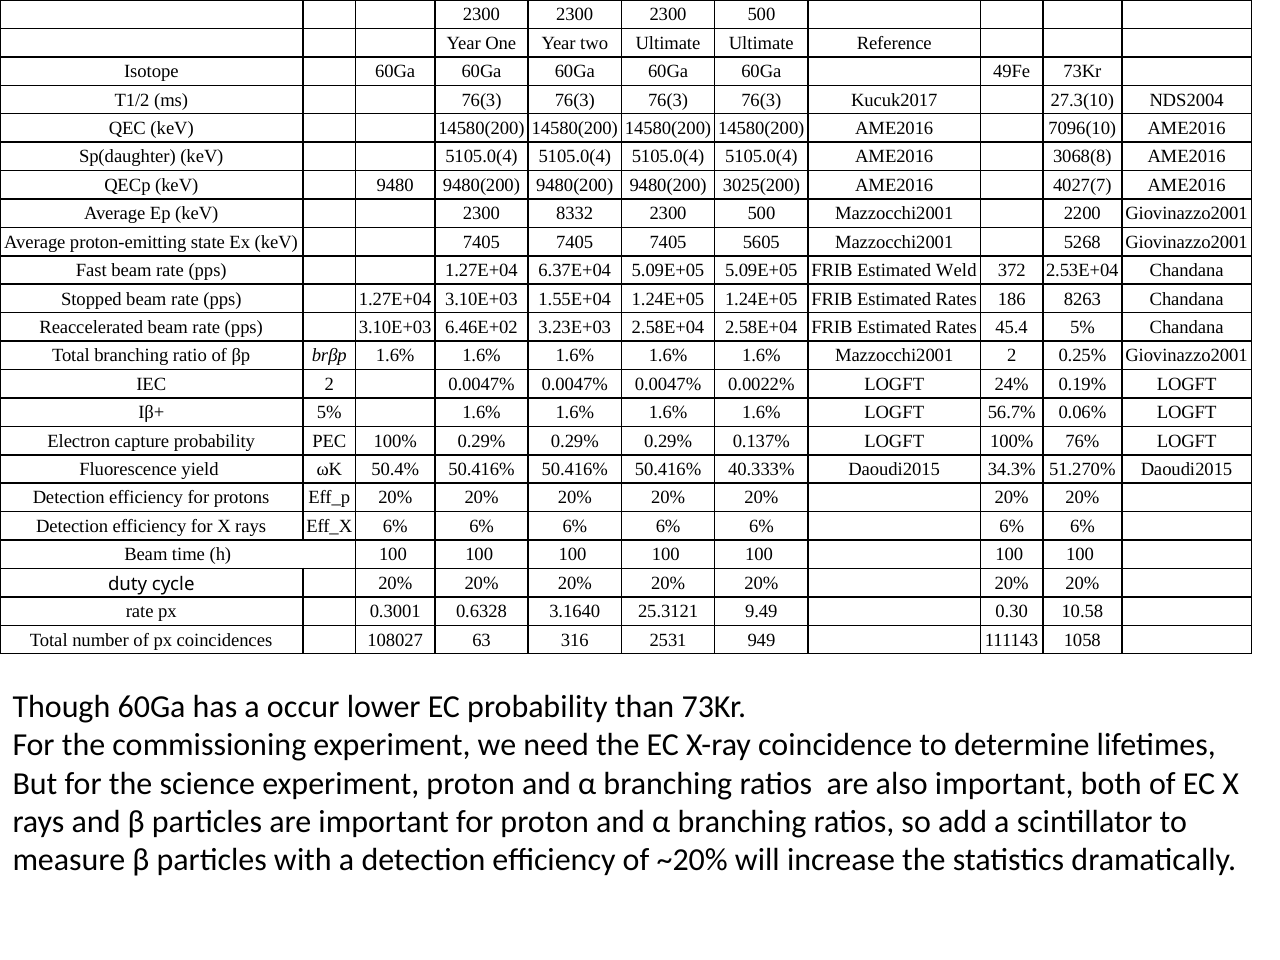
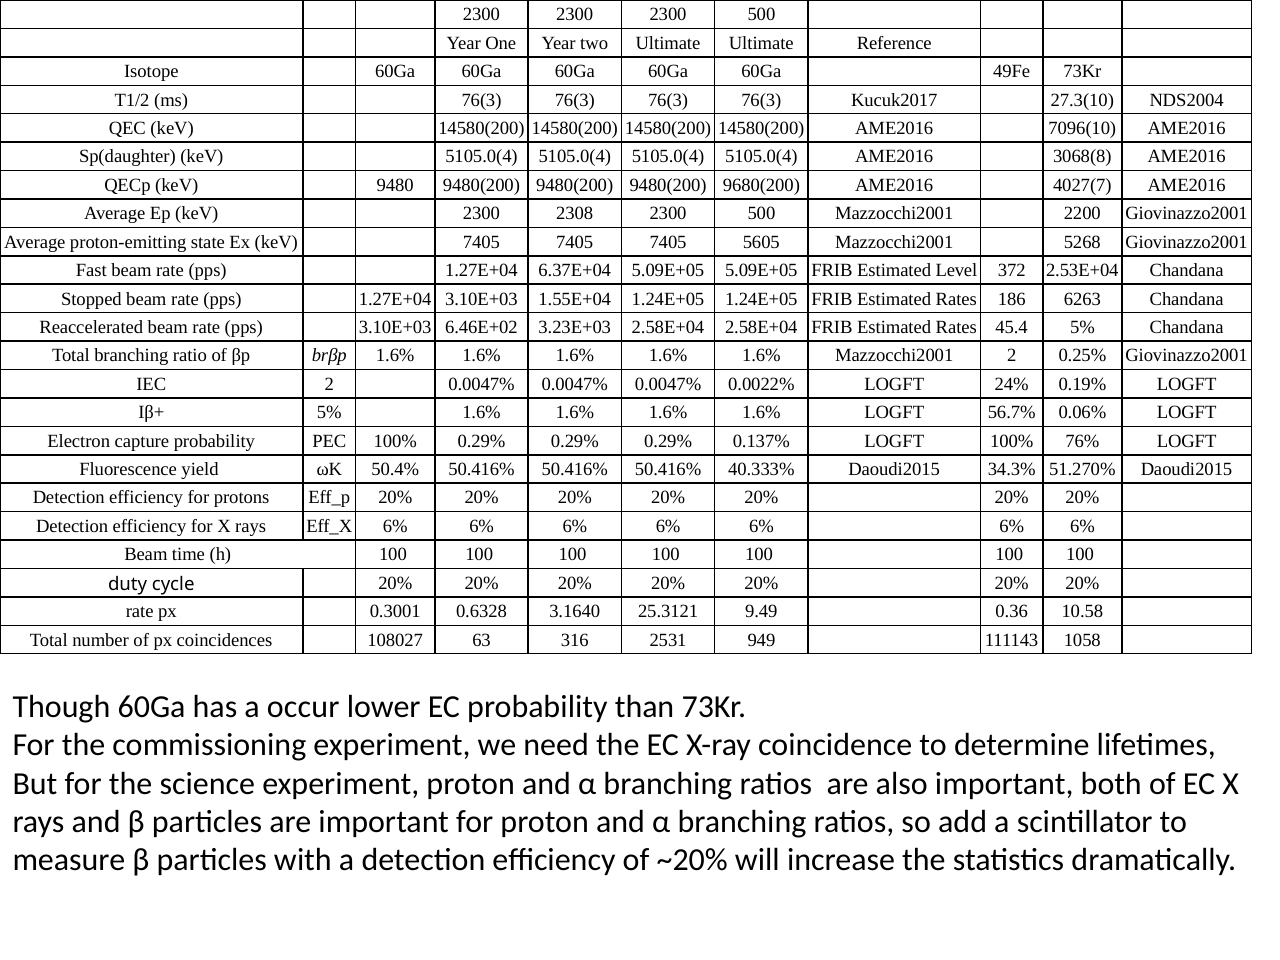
3025(200: 3025(200 -> 9680(200 (761, 185)
8332: 8332 -> 2308 (575, 214)
Weld: Weld -> Level (956, 270)
8263: 8263 -> 6263 (1082, 299)
0.30: 0.30 -> 0.36 (1012, 612)
